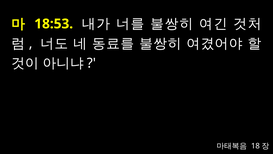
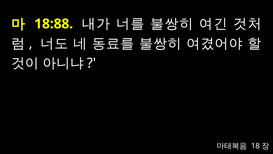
18:53: 18:53 -> 18:88 (54, 24)
